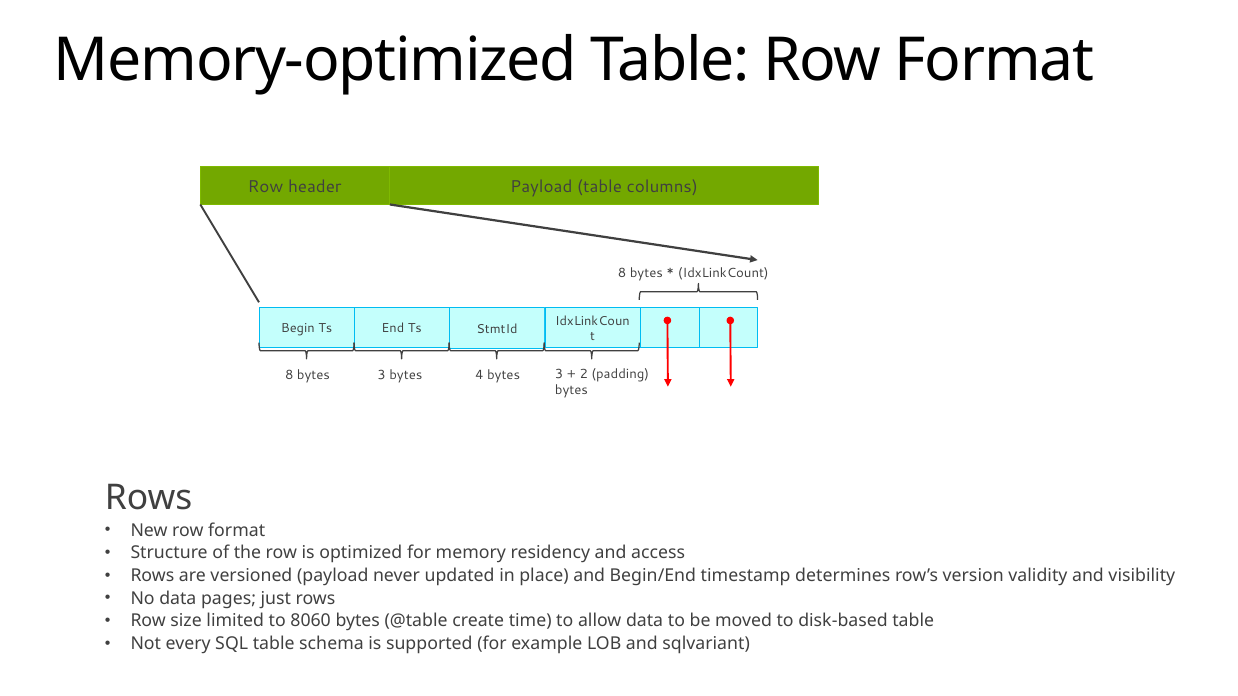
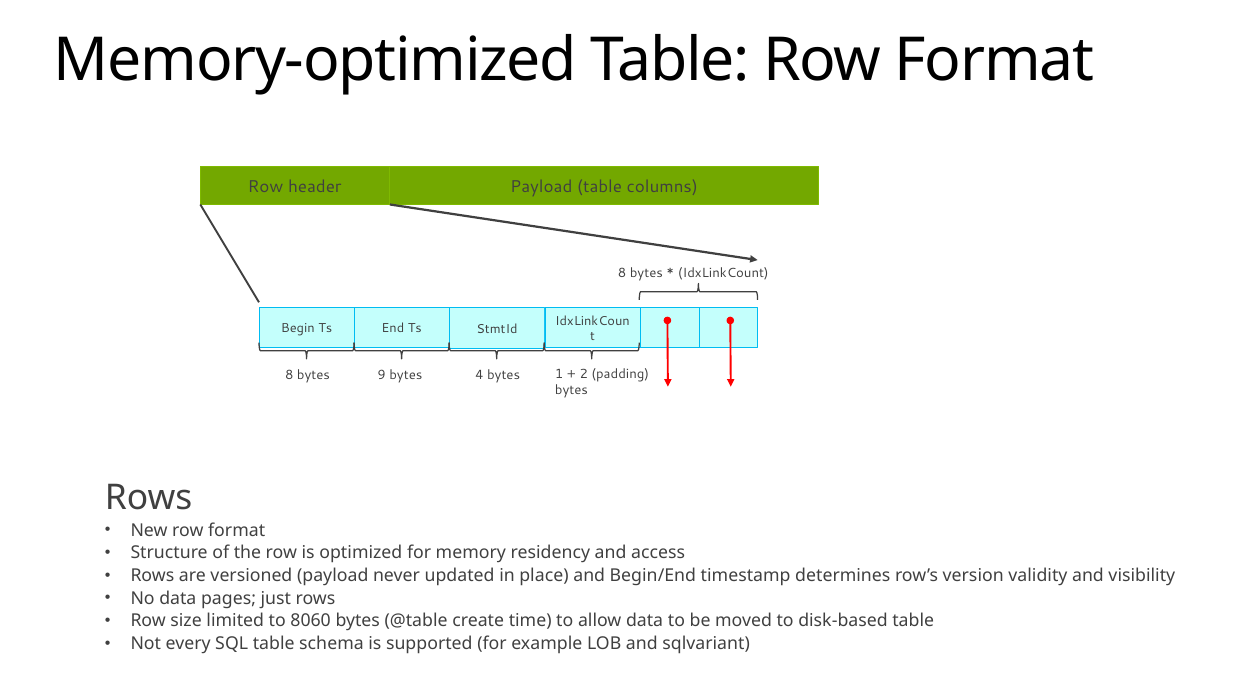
8 bytes 3: 3 -> 9 (382, 375)
4 bytes 3: 3 -> 1 (559, 375)
